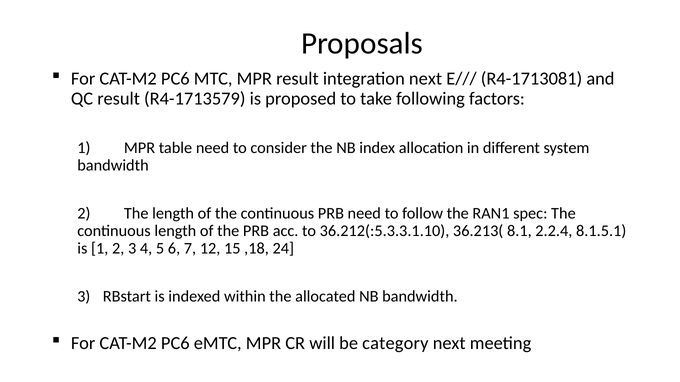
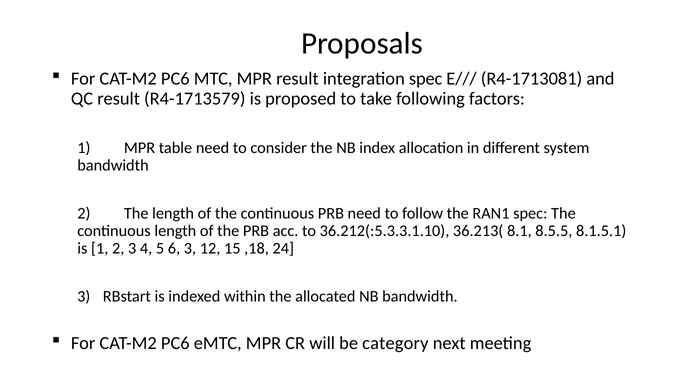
integration next: next -> spec (426, 79)
2.2.4: 2.2.4 -> 8.5.5 (554, 231)
6 7: 7 -> 3 (190, 249)
